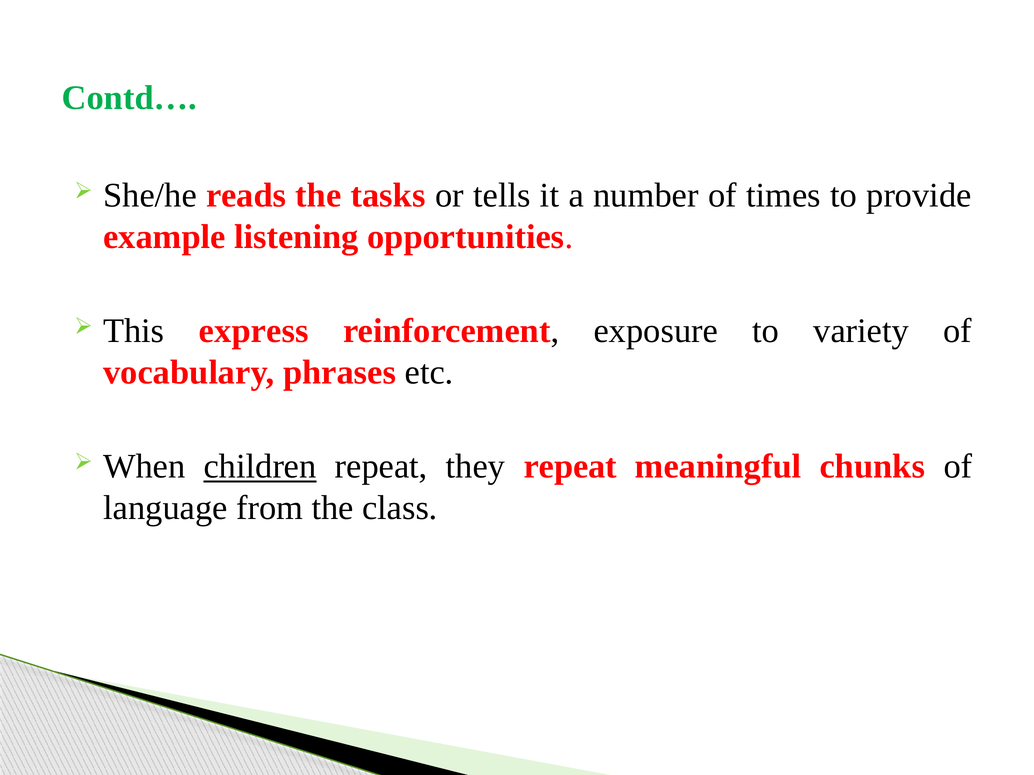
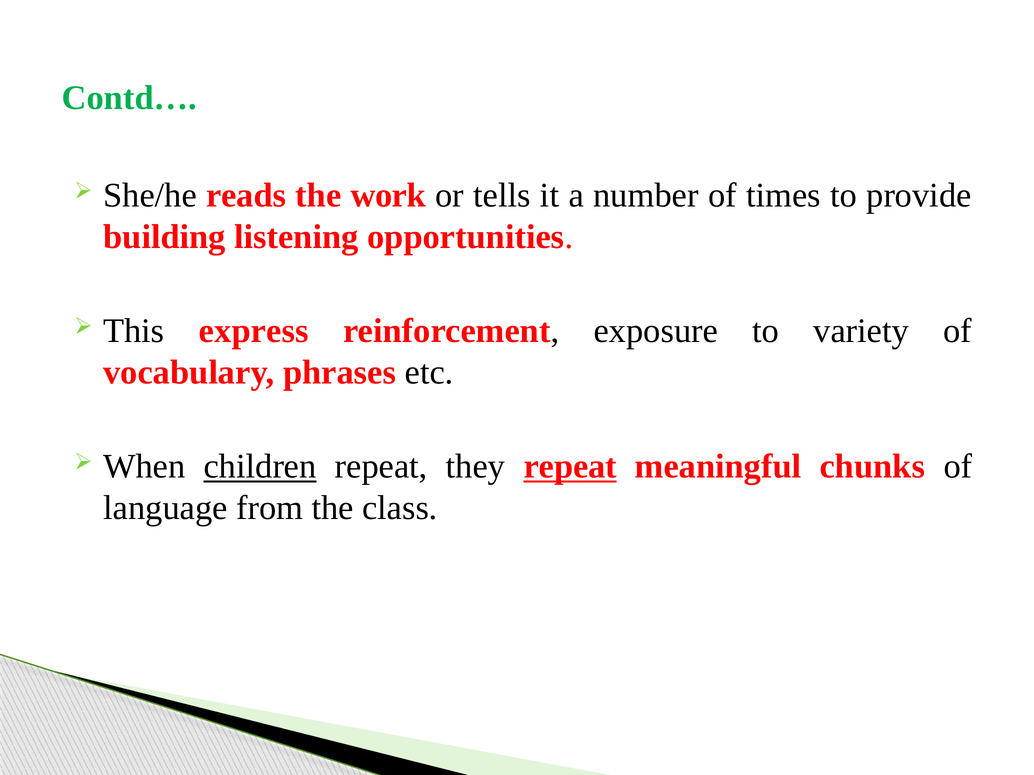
tasks: tasks -> work (388, 196)
example: example -> building (164, 237)
repeat underline: none -> present (570, 467)
